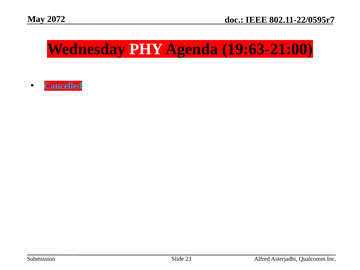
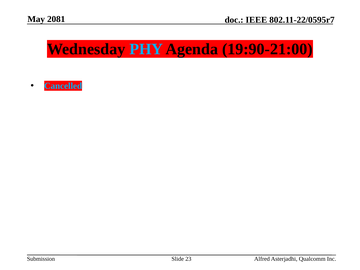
2072: 2072 -> 2081 (56, 19)
PHY colour: white -> light blue (146, 49)
19:63-21:00: 19:63-21:00 -> 19:90-21:00 (267, 49)
